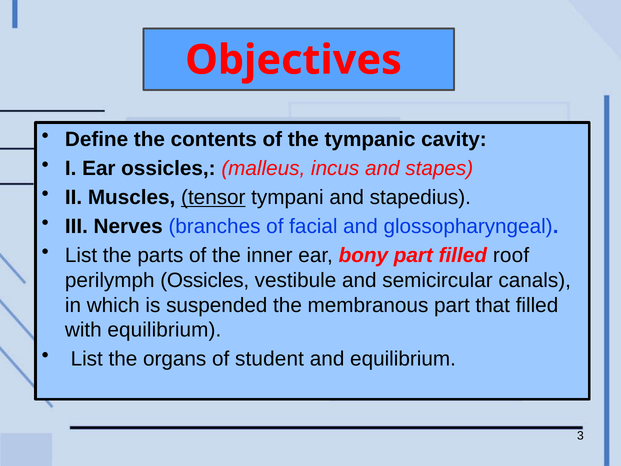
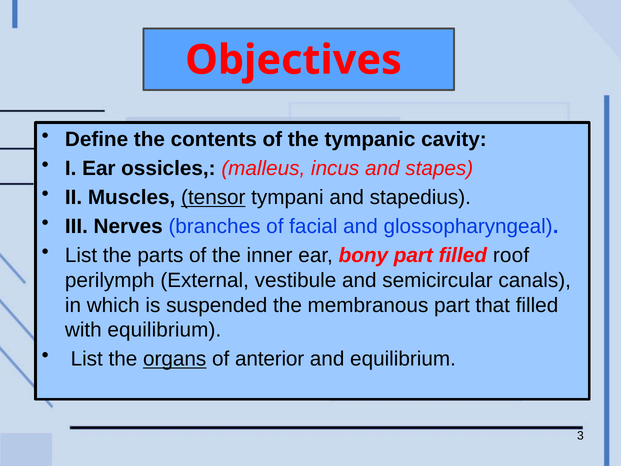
perilymph Ossicles: Ossicles -> External (205, 280)
organs underline: none -> present (175, 359)
student: student -> anterior (270, 359)
